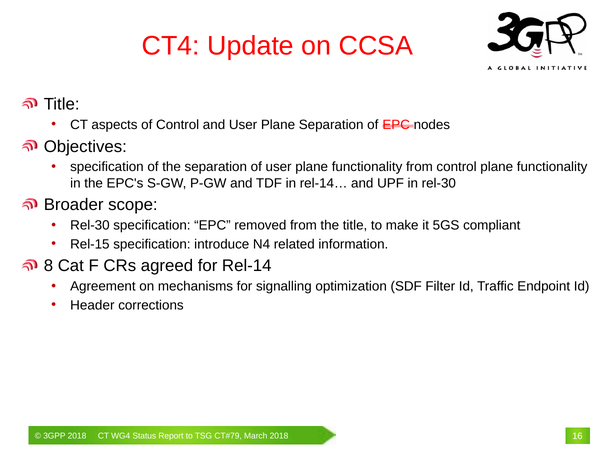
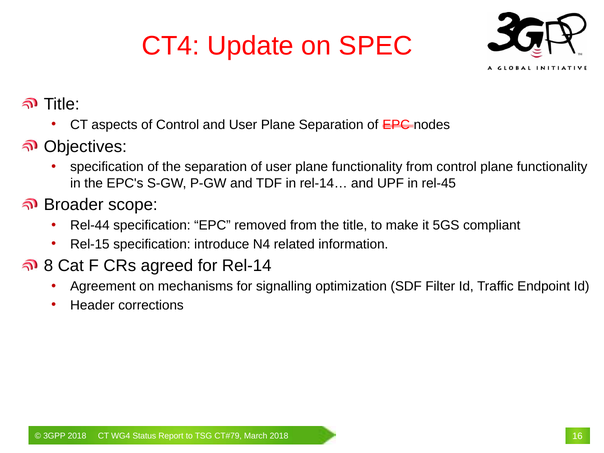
CCSA: CCSA -> SPEC (376, 46)
in rel-30: rel-30 -> rel-45 (439, 183)
Rel-30: Rel-30 -> Rel-44 (90, 225)
